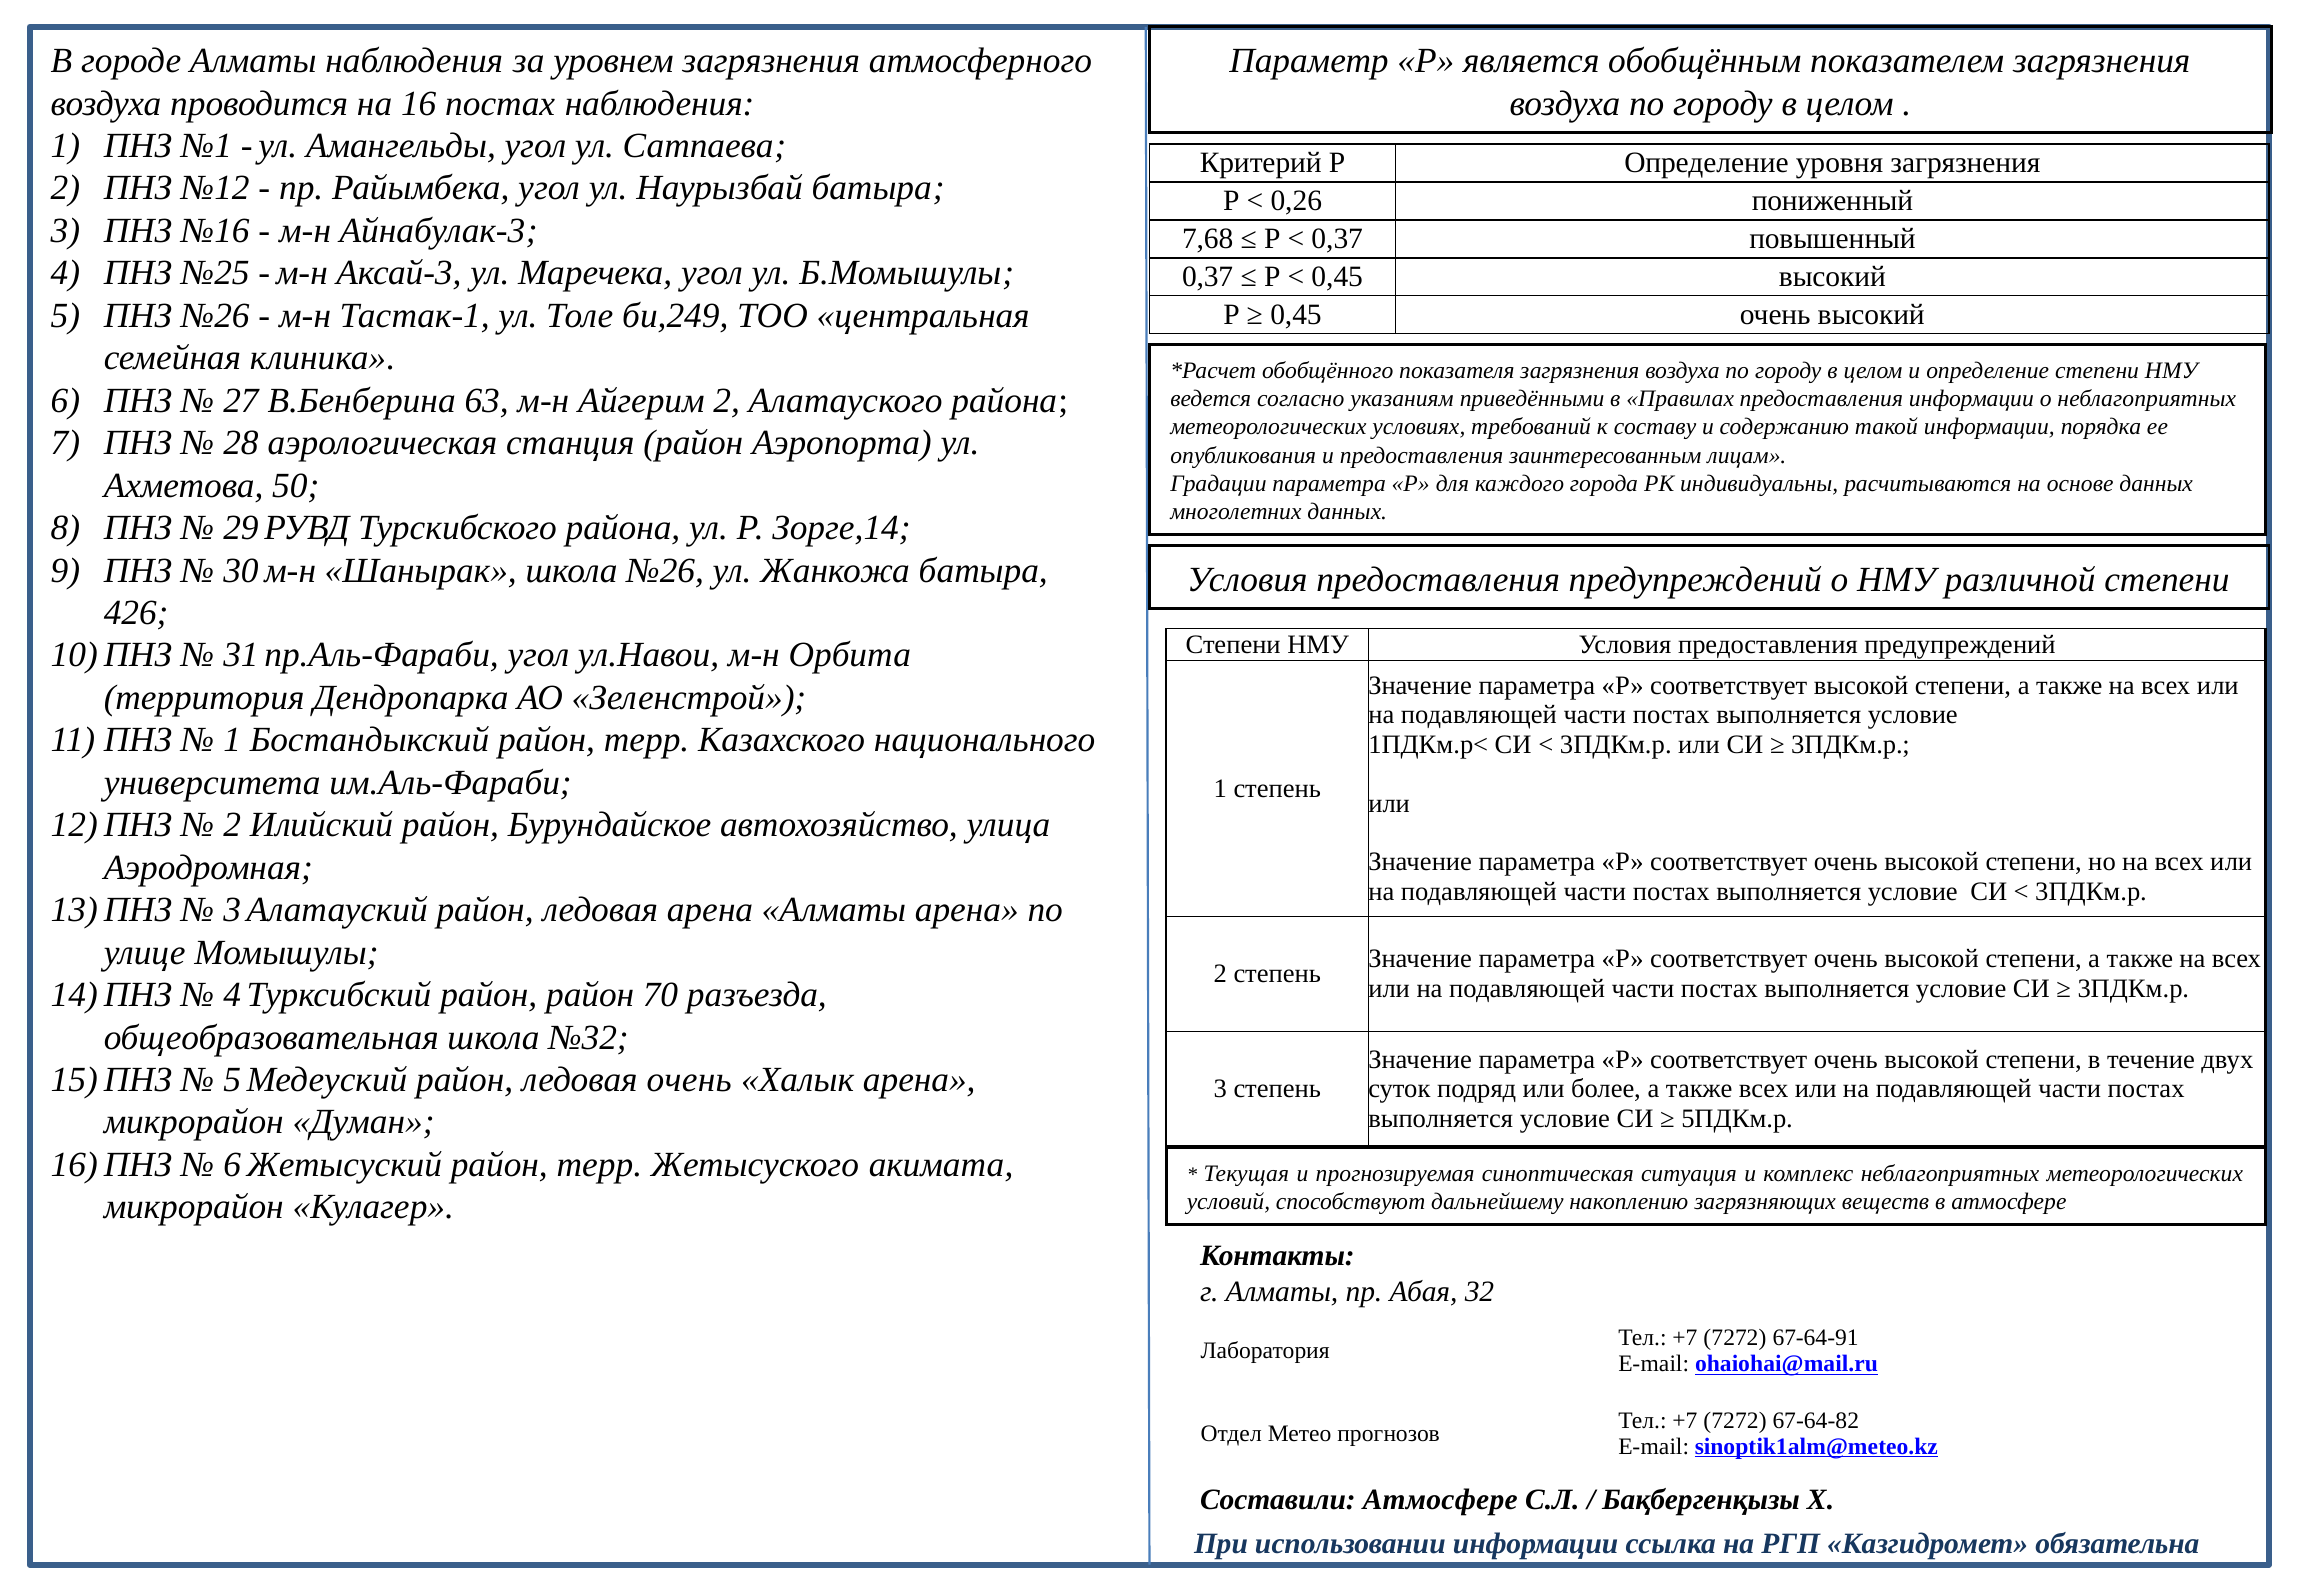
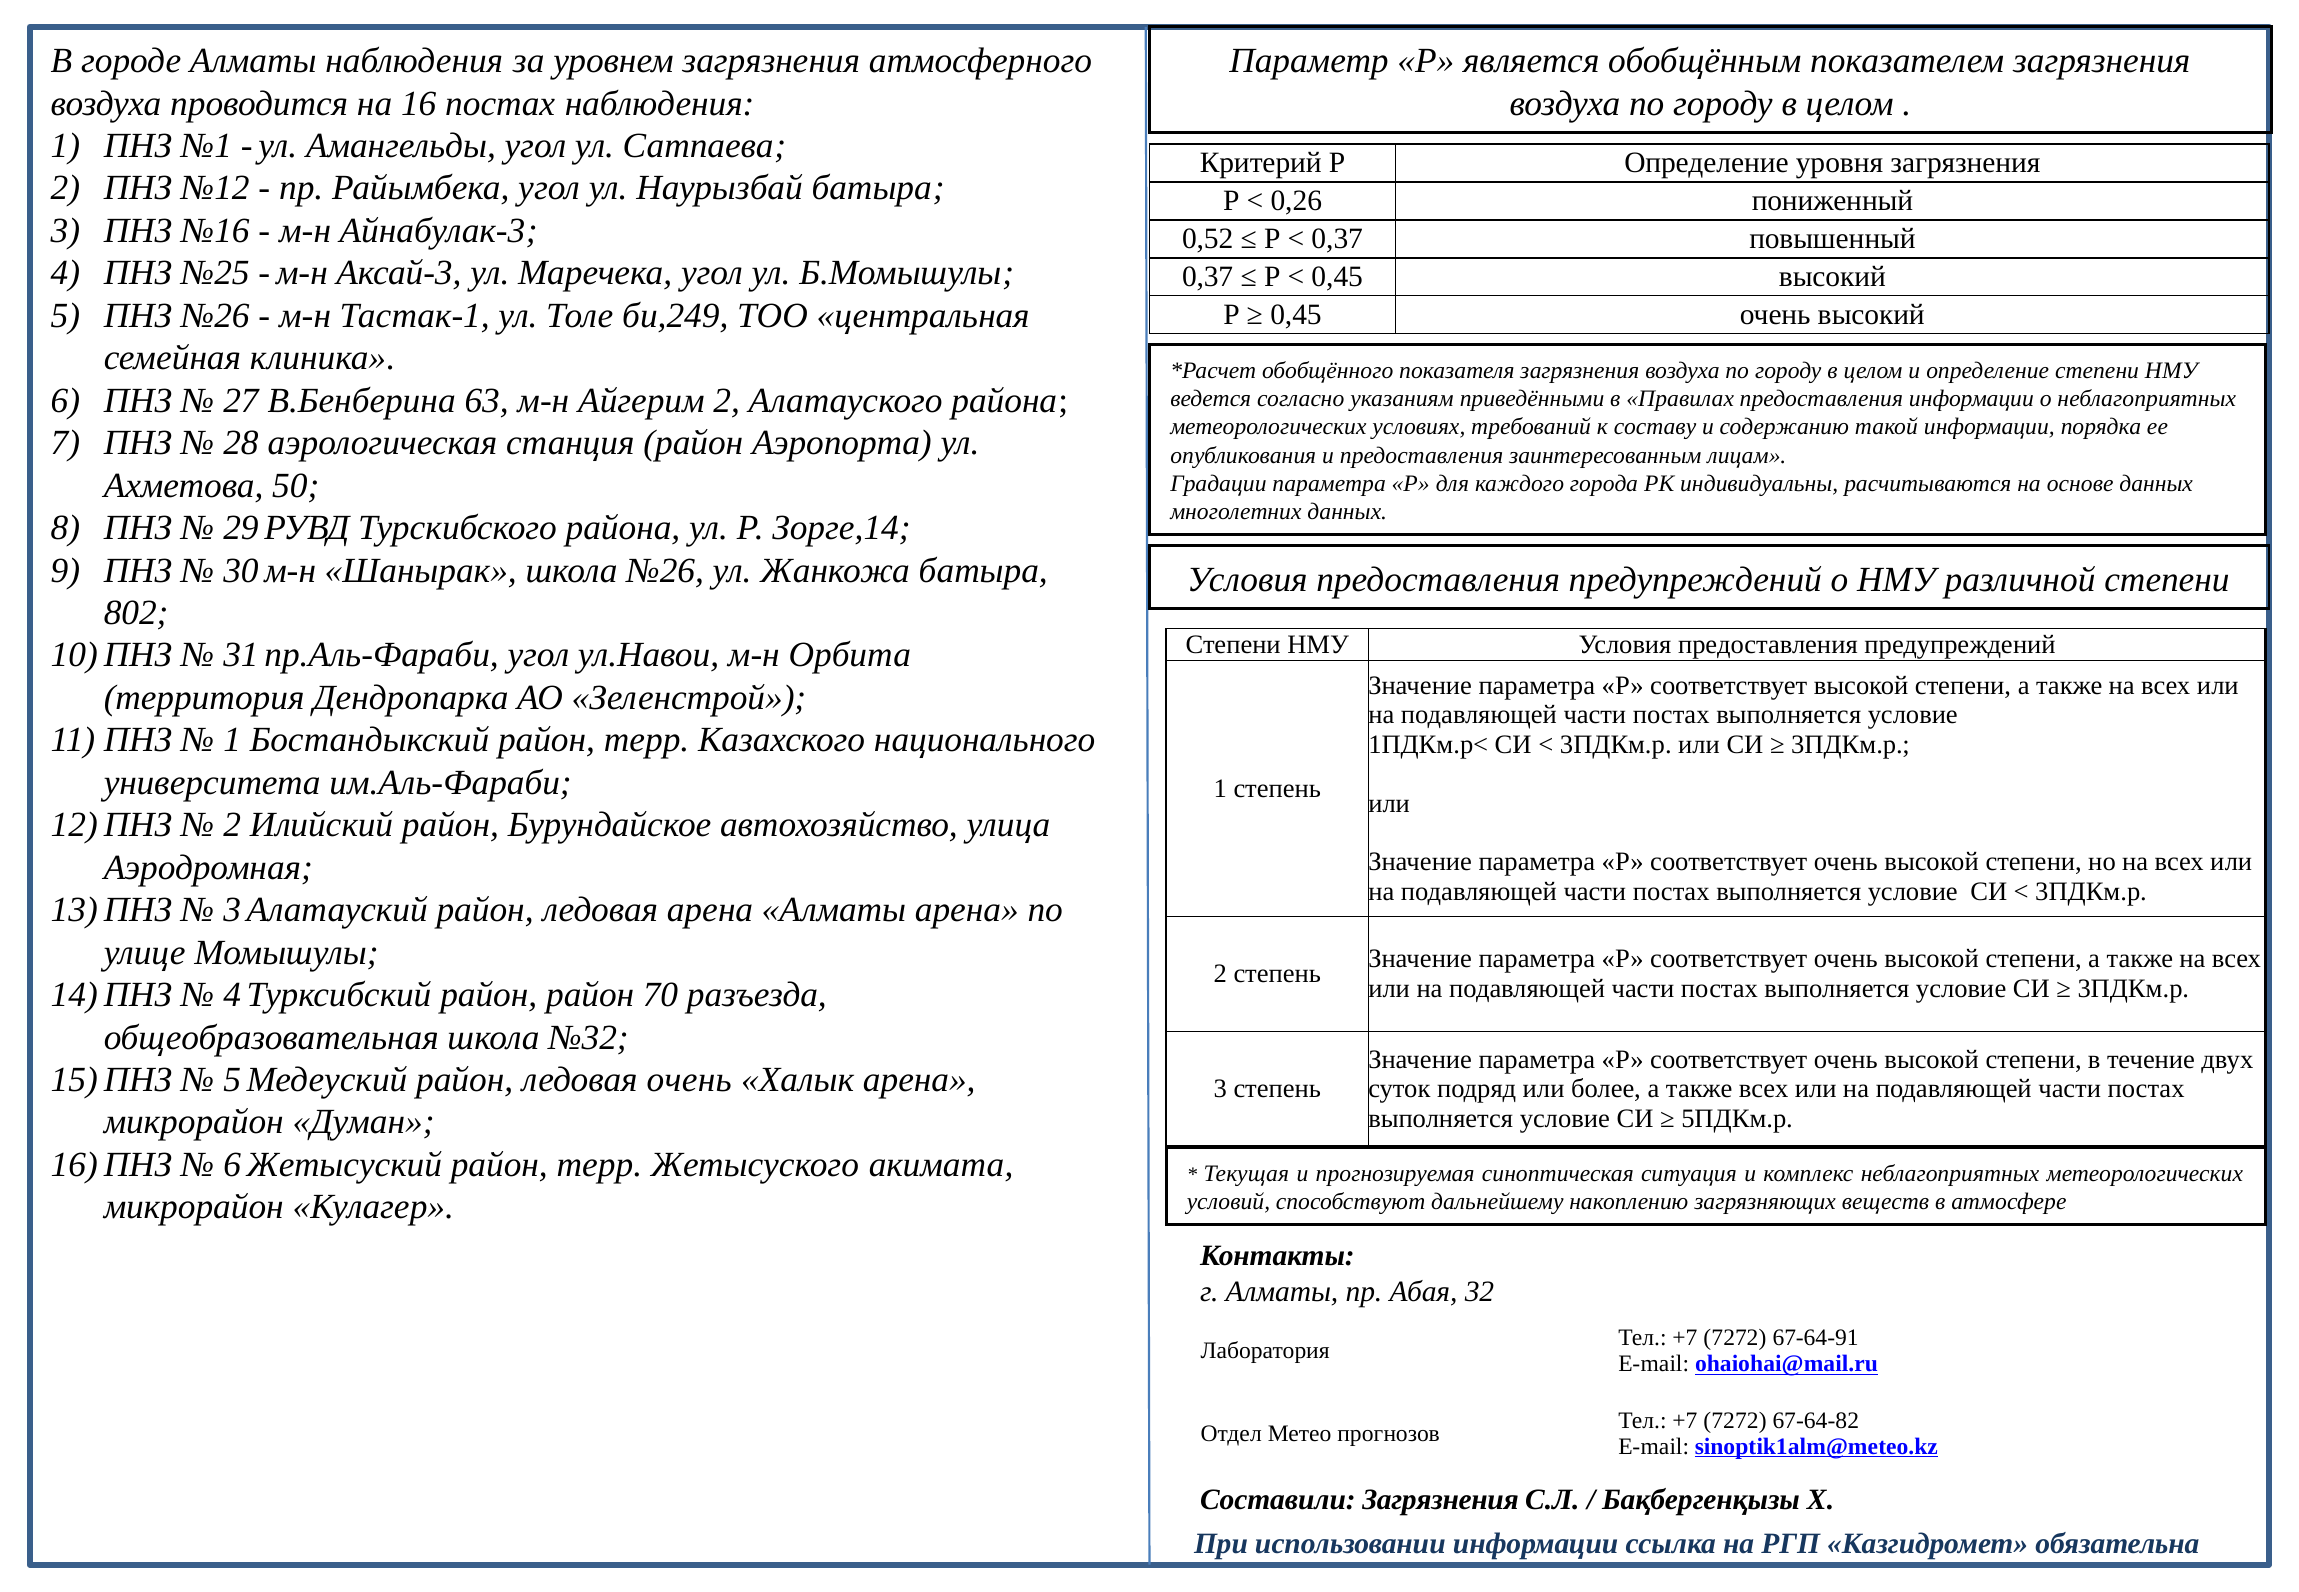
7,68: 7,68 -> 0,52 (1208, 239)
426: 426 -> 802 (136, 613)
Составили Атмосфере: Атмосфере -> Загрязнения (1441, 1499)
